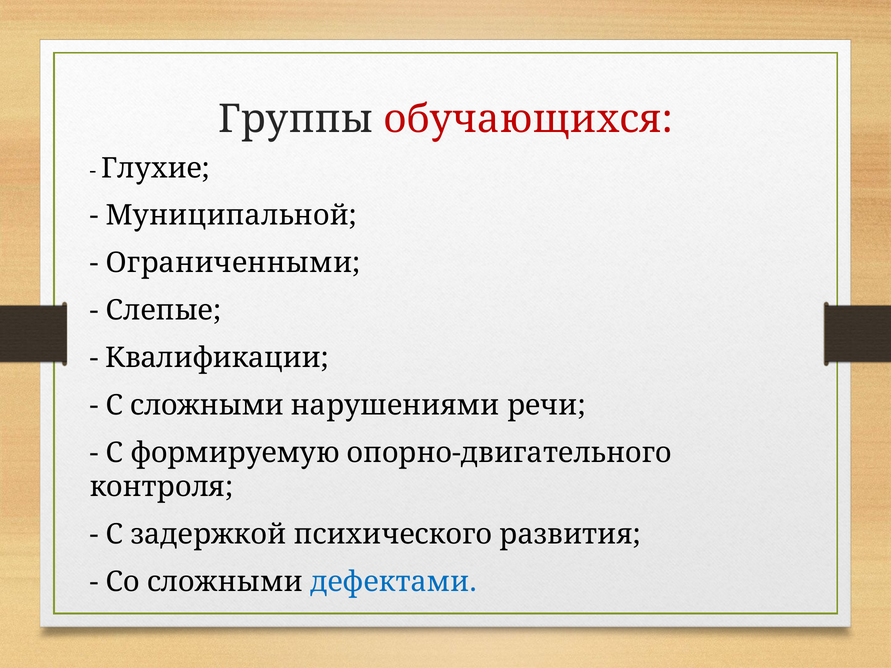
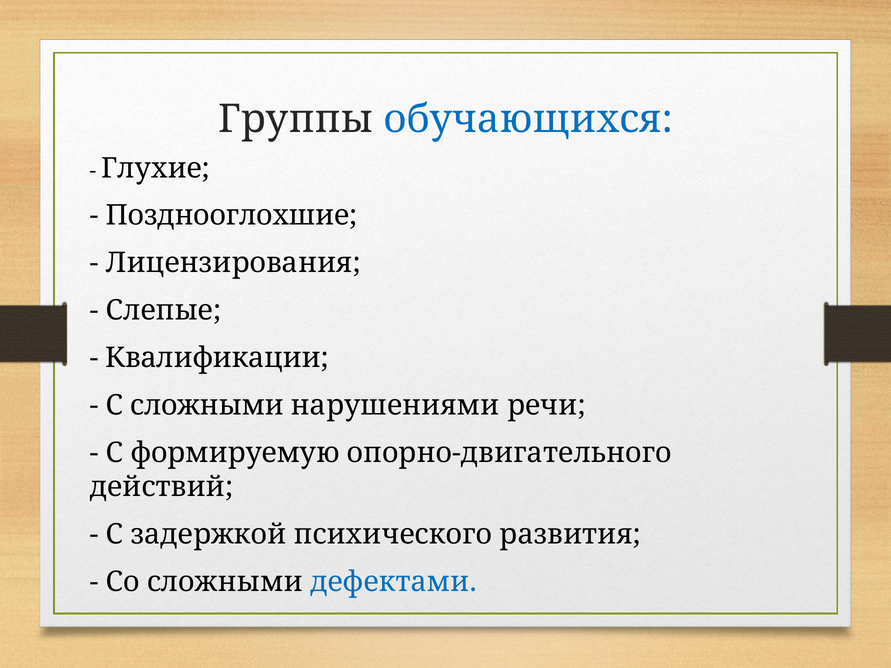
обучающихся colour: red -> blue (528, 119)
Муниципальной: Муниципальной -> Позднооглохшие (232, 216)
Ограниченными: Ограниченными -> Лицензирования (233, 263)
контроля: контроля -> действий (161, 487)
